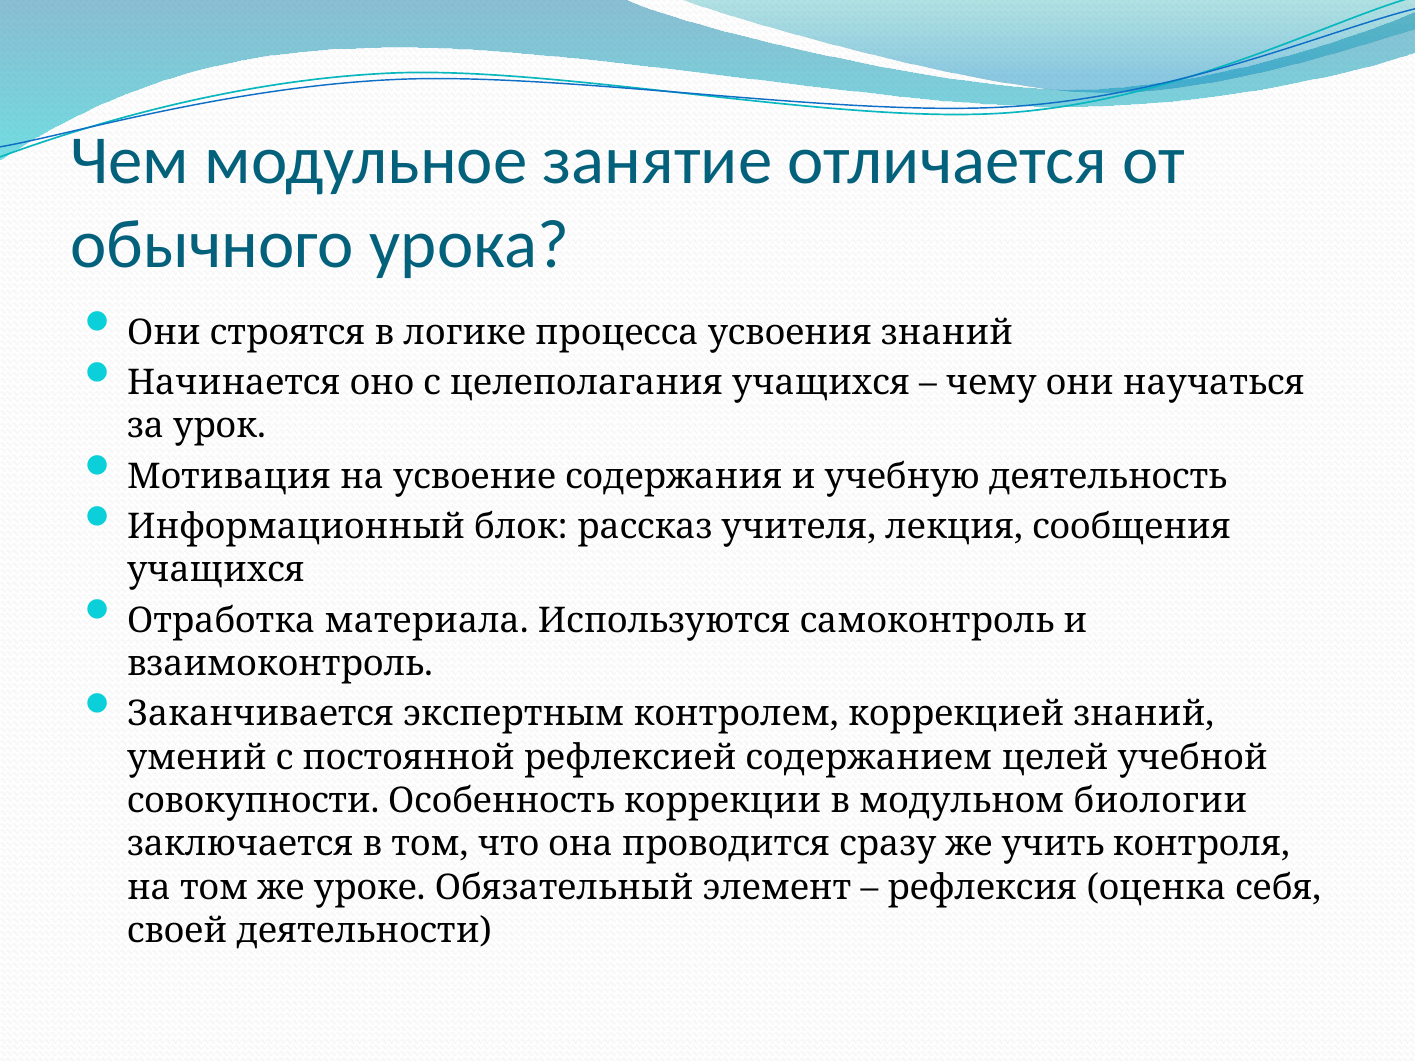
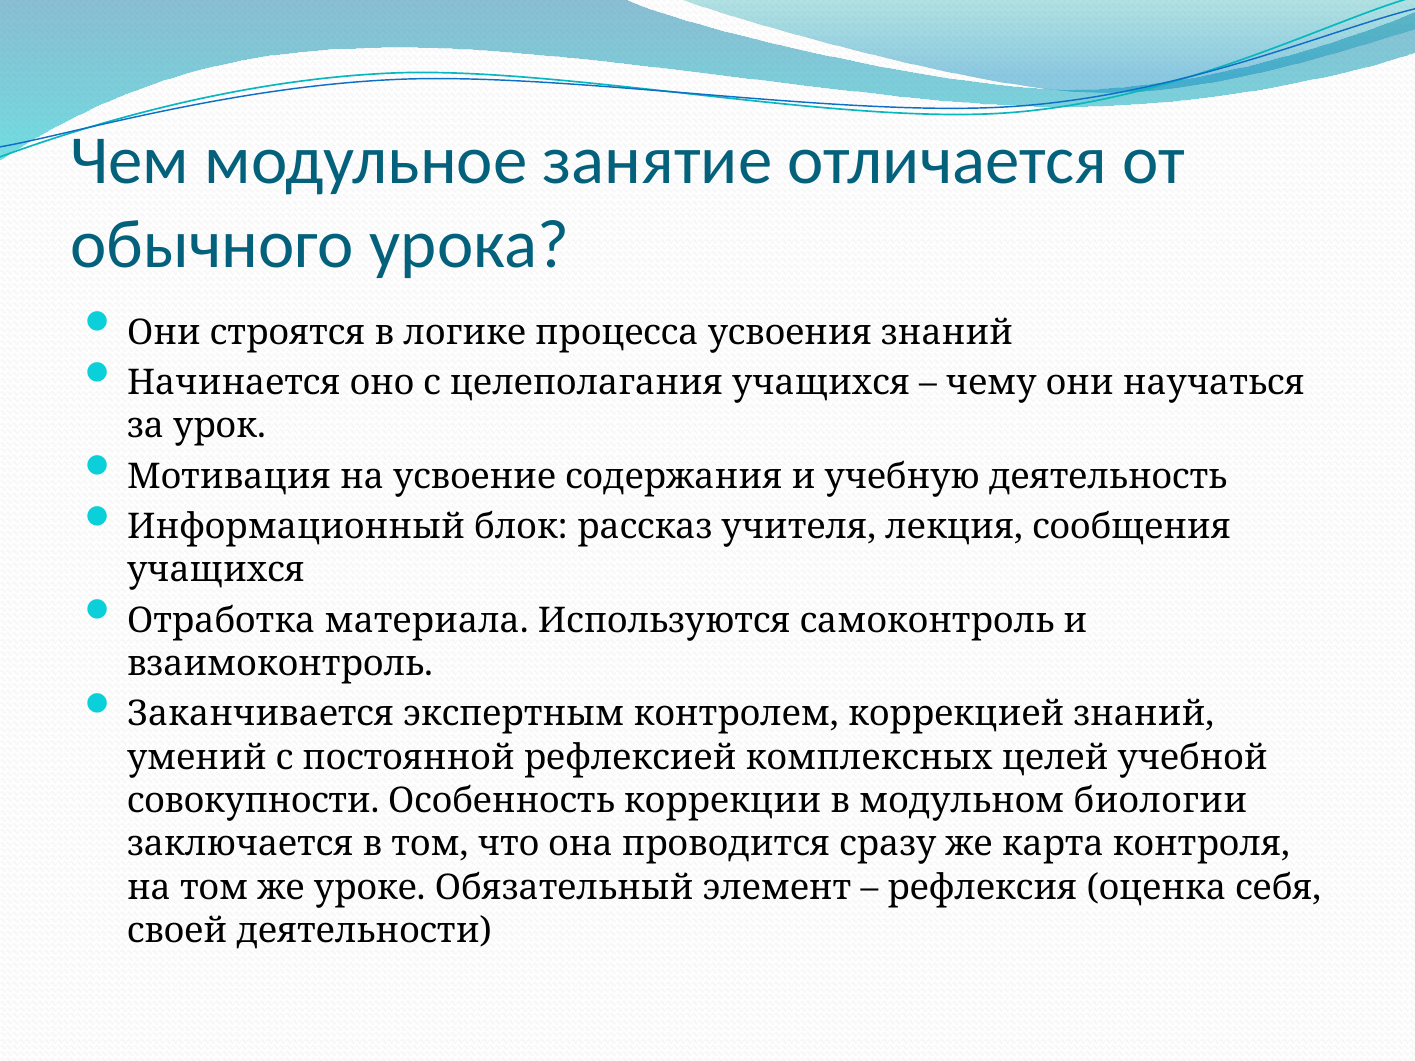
содержанием: содержанием -> комплексных (869, 758)
учить: учить -> карта (1053, 844)
